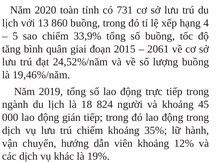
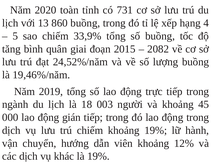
2061: 2061 -> 2082 (158, 49)
824: 824 -> 003 (105, 104)
khoảng 35%: 35% -> 19% (156, 130)
